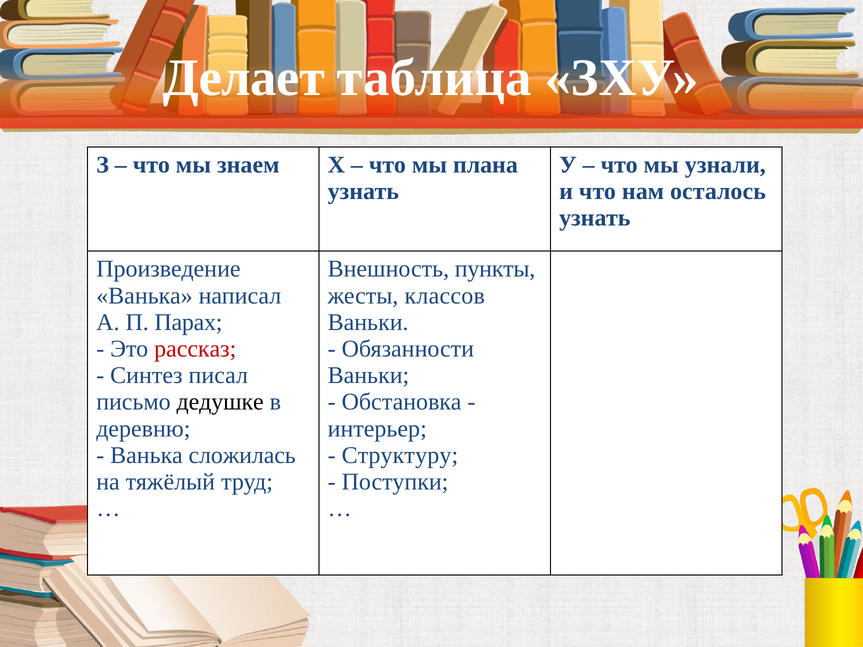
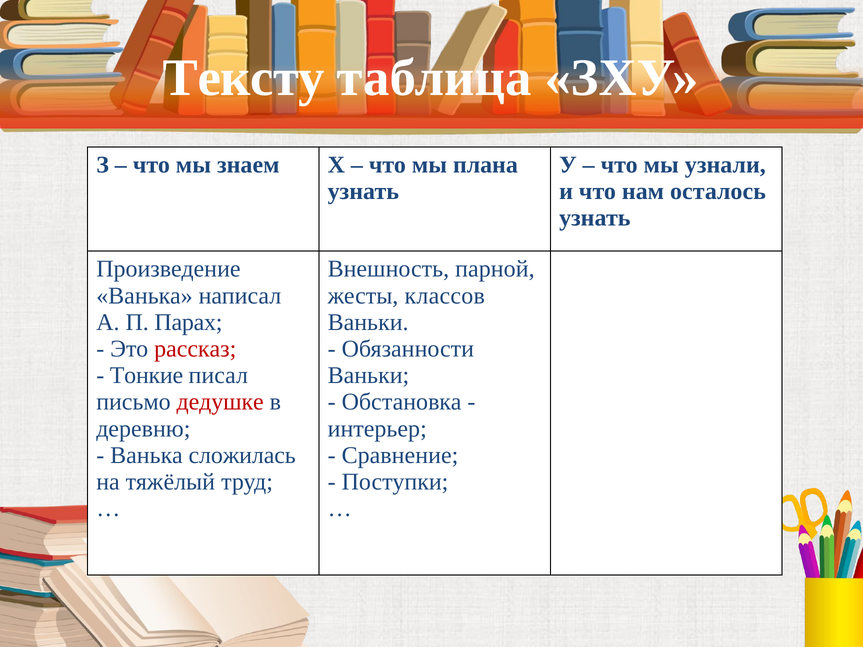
Делает: Делает -> Тексту (244, 78)
пункты: пункты -> парной (495, 269)
Синтез: Синтез -> Тонкие (147, 376)
дедушке colour: black -> red (220, 402)
Структуру: Структуру -> Сравнение (400, 455)
